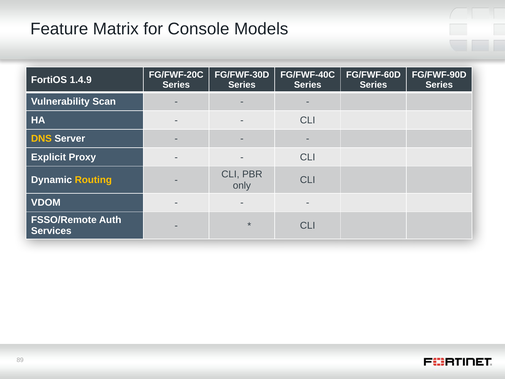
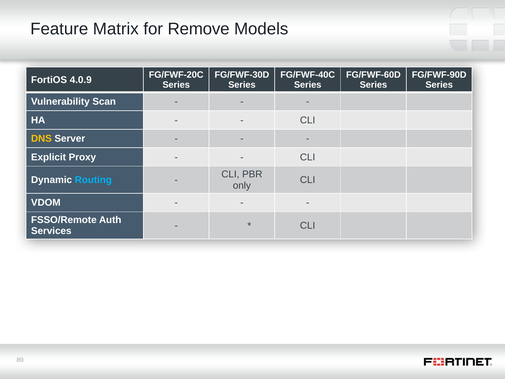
Console: Console -> Remove (199, 29)
1.4.9: 1.4.9 -> 4.0.9 (81, 80)
Routing colour: yellow -> light blue (93, 180)
